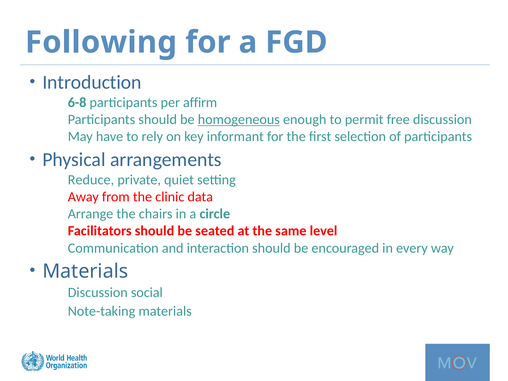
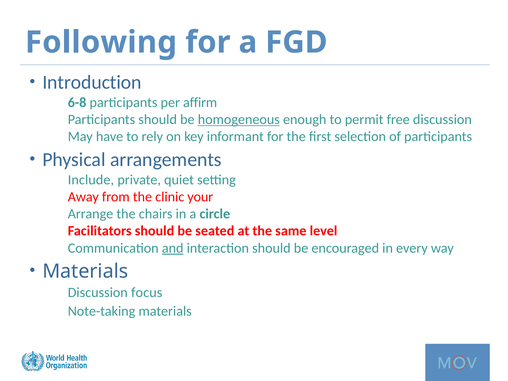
Reduce: Reduce -> Include (91, 180)
data: data -> your (200, 197)
and underline: none -> present (173, 248)
social: social -> focus (147, 293)
